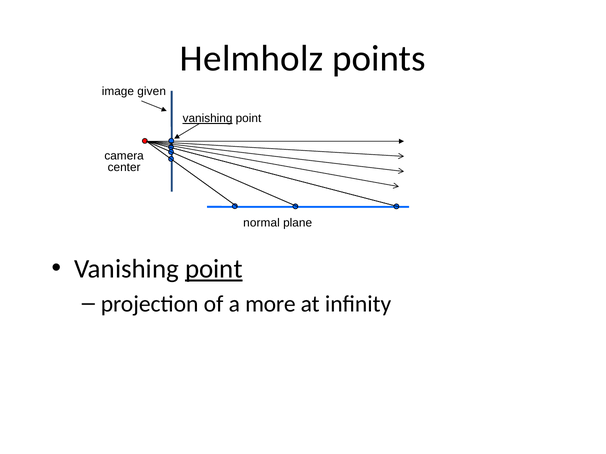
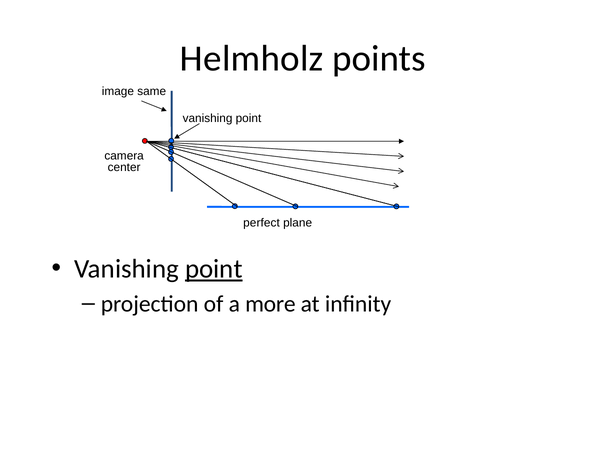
given: given -> same (152, 92)
vanishing underline: present -> none (208, 119)
normal: normal -> perfect (262, 223)
